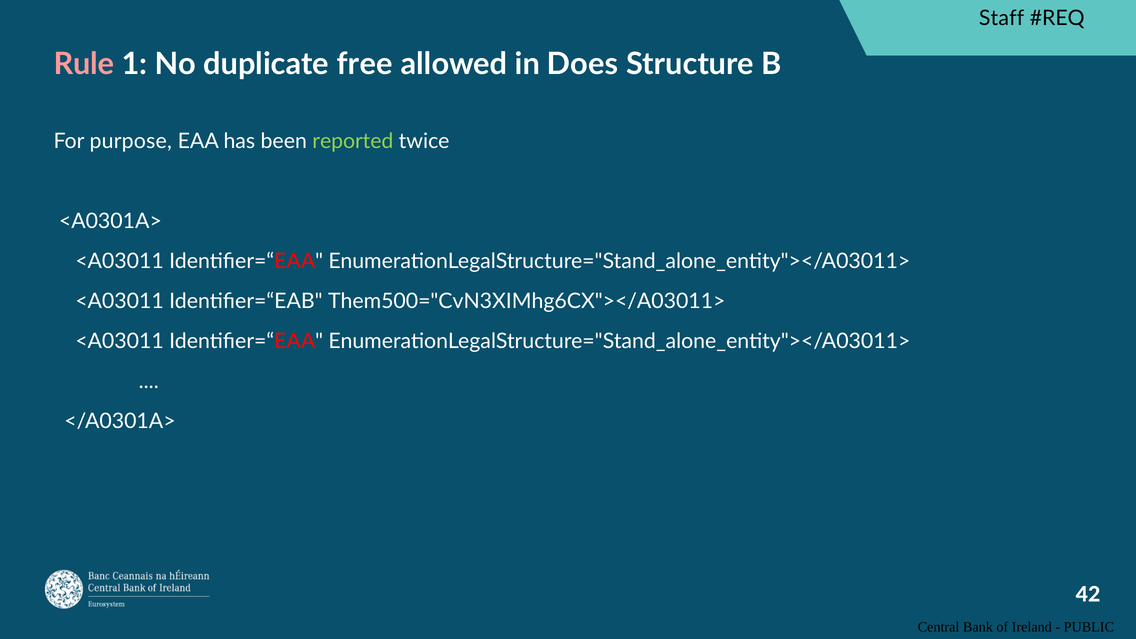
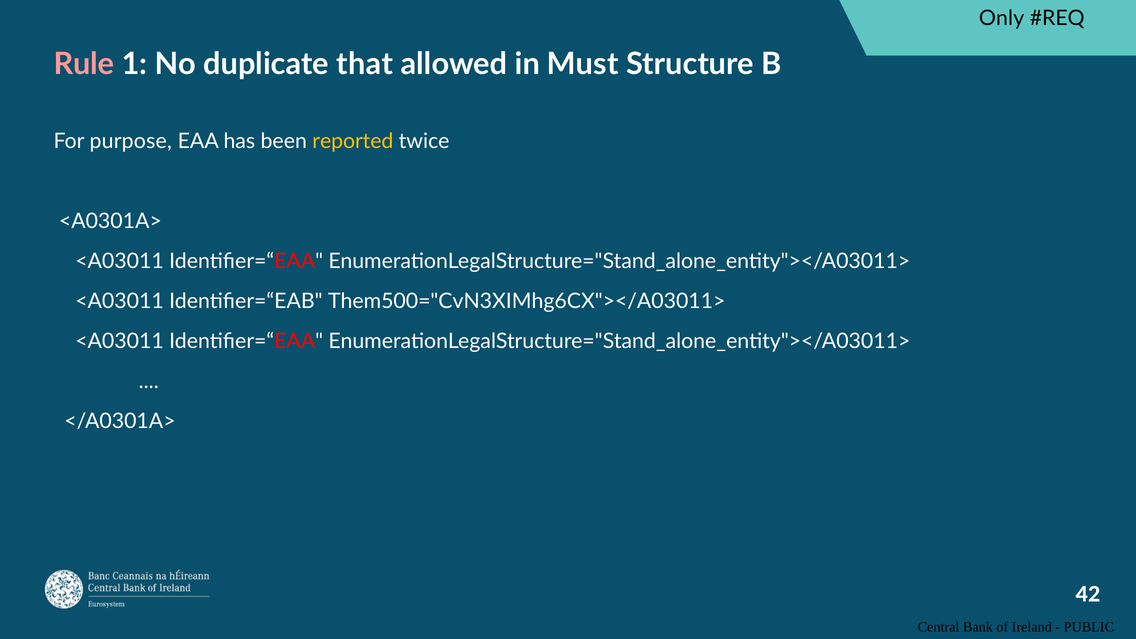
Staff: Staff -> Only (1002, 18)
free: free -> that (365, 64)
Does: Does -> Must (583, 64)
reported colour: light green -> yellow (353, 141)
